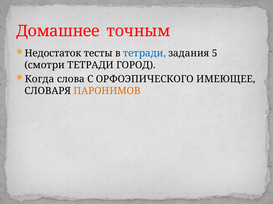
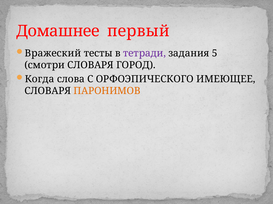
точным: точным -> первый (138, 31)
Недостаток: Недостаток -> Вражеский (53, 53)
тетради colour: blue -> purple (144, 53)
смотри ТЕТРАДИ: ТЕТРАДИ -> СЛОВАРЯ (90, 65)
